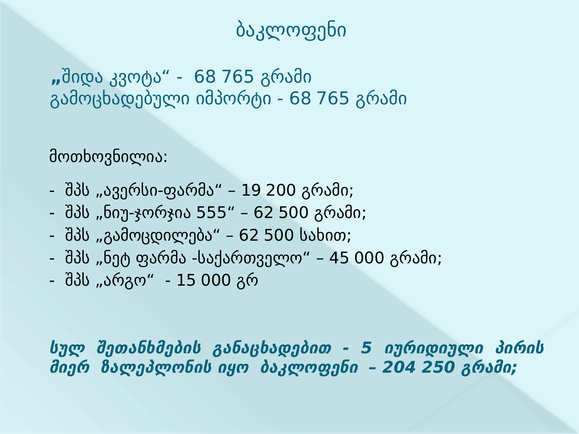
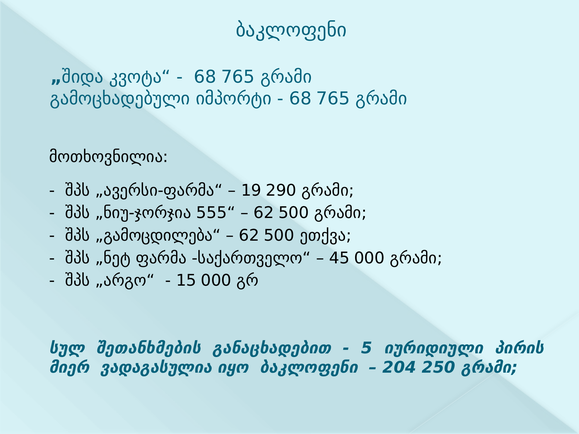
200: 200 -> 290 (281, 191)
სახით: სახით -> ეთქვა (326, 236)
ზალეპლონის: ზალეპლონის -> ვადაგასულია (156, 368)
